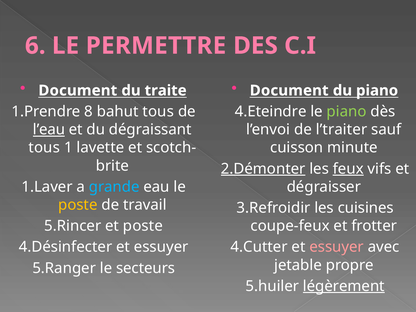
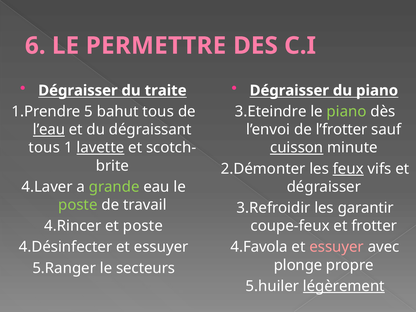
Document: Document -> Dégraisser (78, 91)
Document: Document -> Dégraisser (289, 91)
8: 8 -> 5 (89, 112)
4.Eteindre: 4.Eteindre -> 3.Eteindre (271, 112)
l’traiter: l’traiter -> l’frotter (342, 130)
lavette underline: none -> present (100, 148)
cuisson underline: none -> present (297, 148)
2.Démonter underline: present -> none (263, 169)
1.Laver: 1.Laver -> 4.Laver (47, 187)
grande colour: light blue -> light green (114, 187)
poste colour: yellow -> light green (78, 205)
cuisines: cuisines -> garantir (366, 208)
5.Rincer: 5.Rincer -> 4.Rincer (73, 226)
4.Cutter: 4.Cutter -> 4.Favola (259, 247)
jetable: jetable -> plonge (298, 265)
